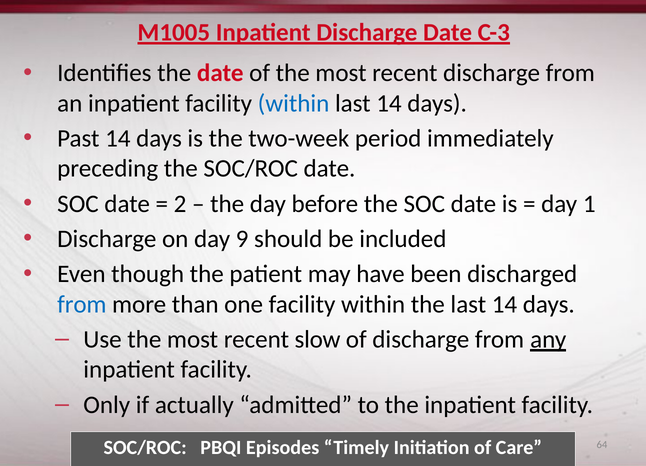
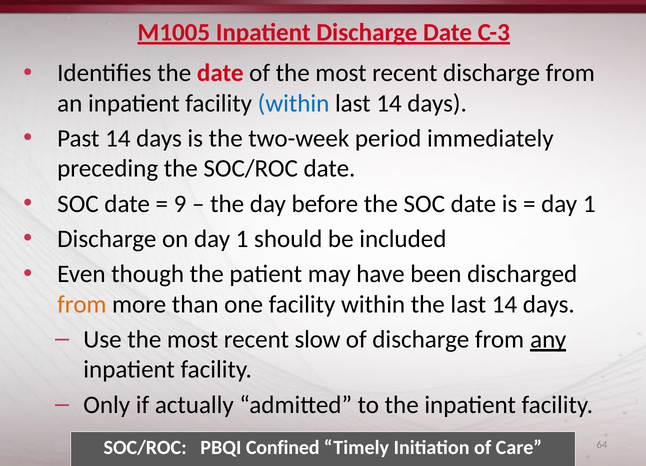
2: 2 -> 9 (180, 204)
on day 9: 9 -> 1 (242, 239)
from colour: blue -> orange (82, 304)
Episodes: Episodes -> Confined (283, 447)
